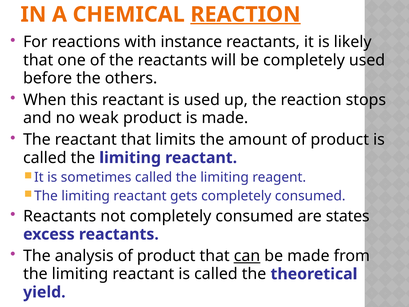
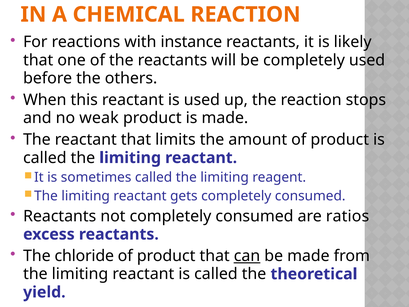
REACTION underline: present -> none (246, 14)
states: states -> ratios (348, 216)
analysis: analysis -> chloride (84, 256)
